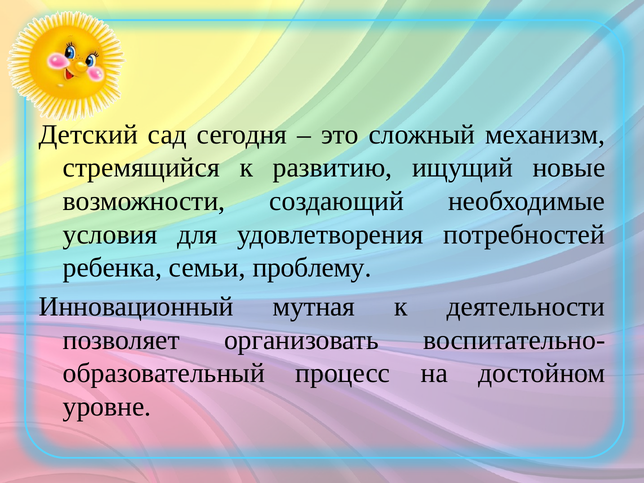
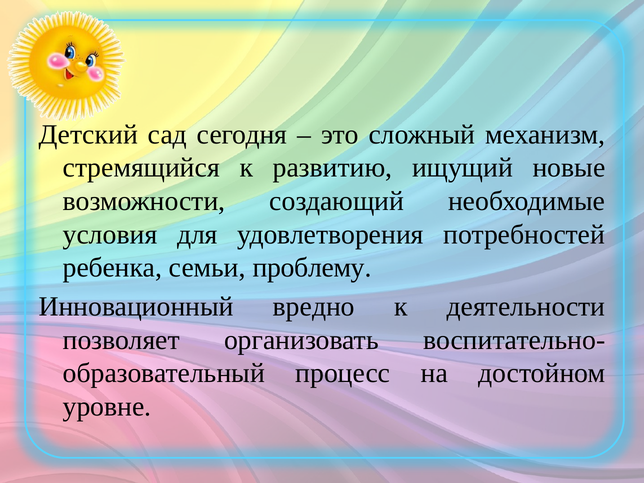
мутная: мутная -> вредно (314, 307)
